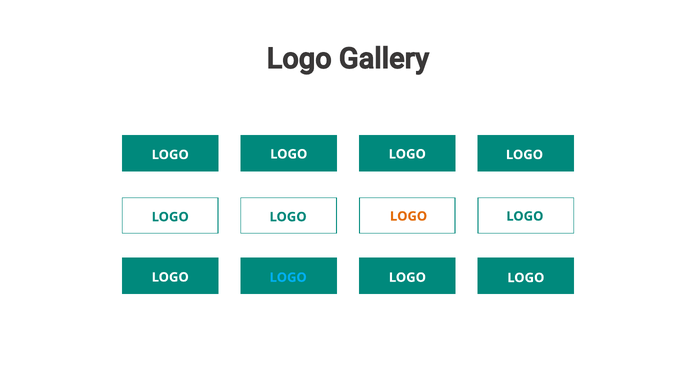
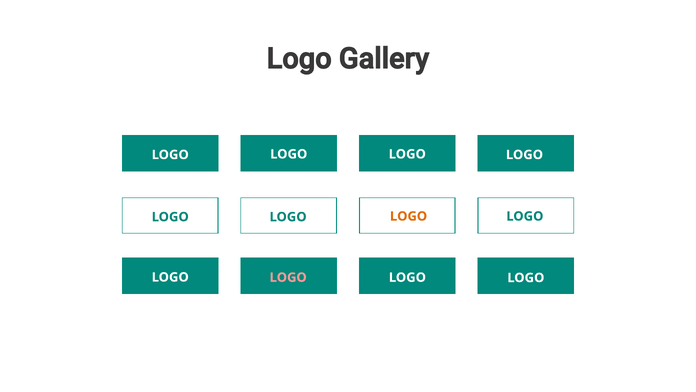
LOGO colour: light blue -> pink (288, 277)
